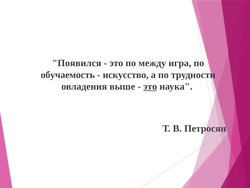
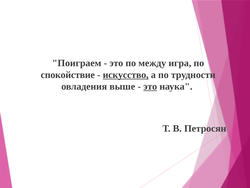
Появился: Появился -> Поиграем (77, 63)
обучаемость: обучаемость -> спокойствие (68, 75)
искусство underline: none -> present (126, 75)
